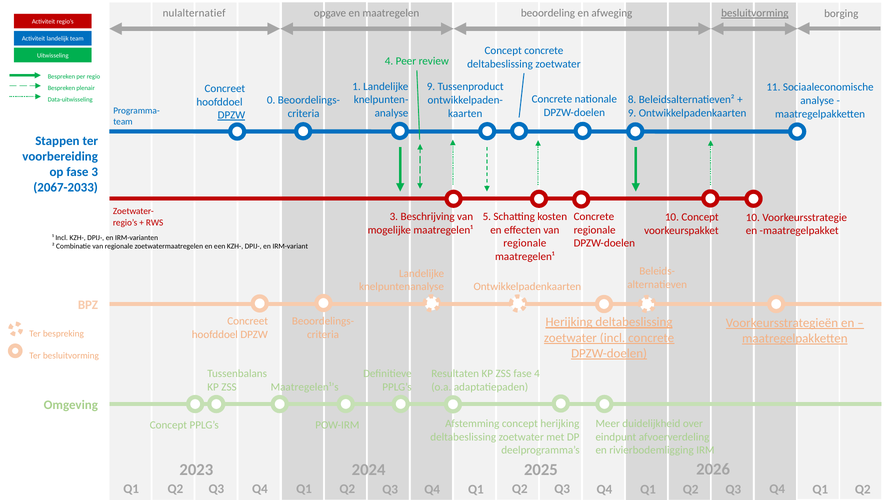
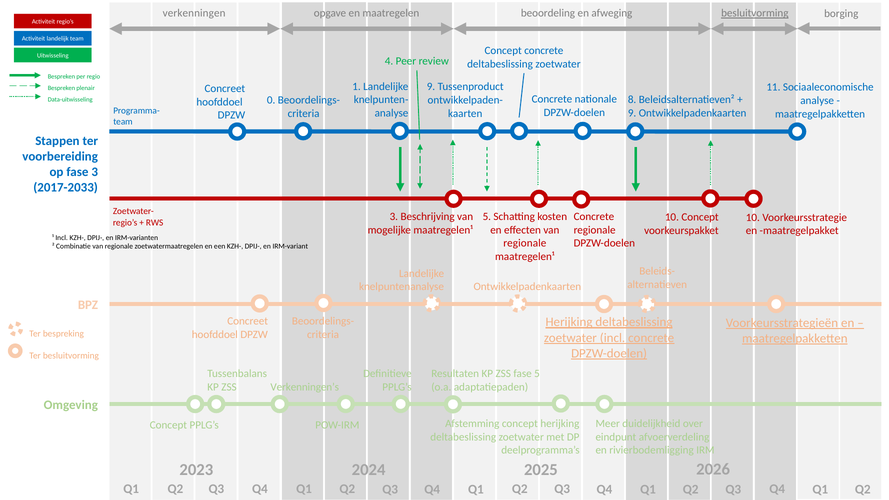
nulalternatief: nulalternatief -> verkenningen (194, 13)
DPZW underline: present -> none (231, 115)
2067-2033: 2067-2033 -> 2017-2033 (66, 188)
fase 4: 4 -> 5 (537, 374)
Maatregelen¹’s: Maatregelen¹’s -> Verkenningen’s (305, 387)
